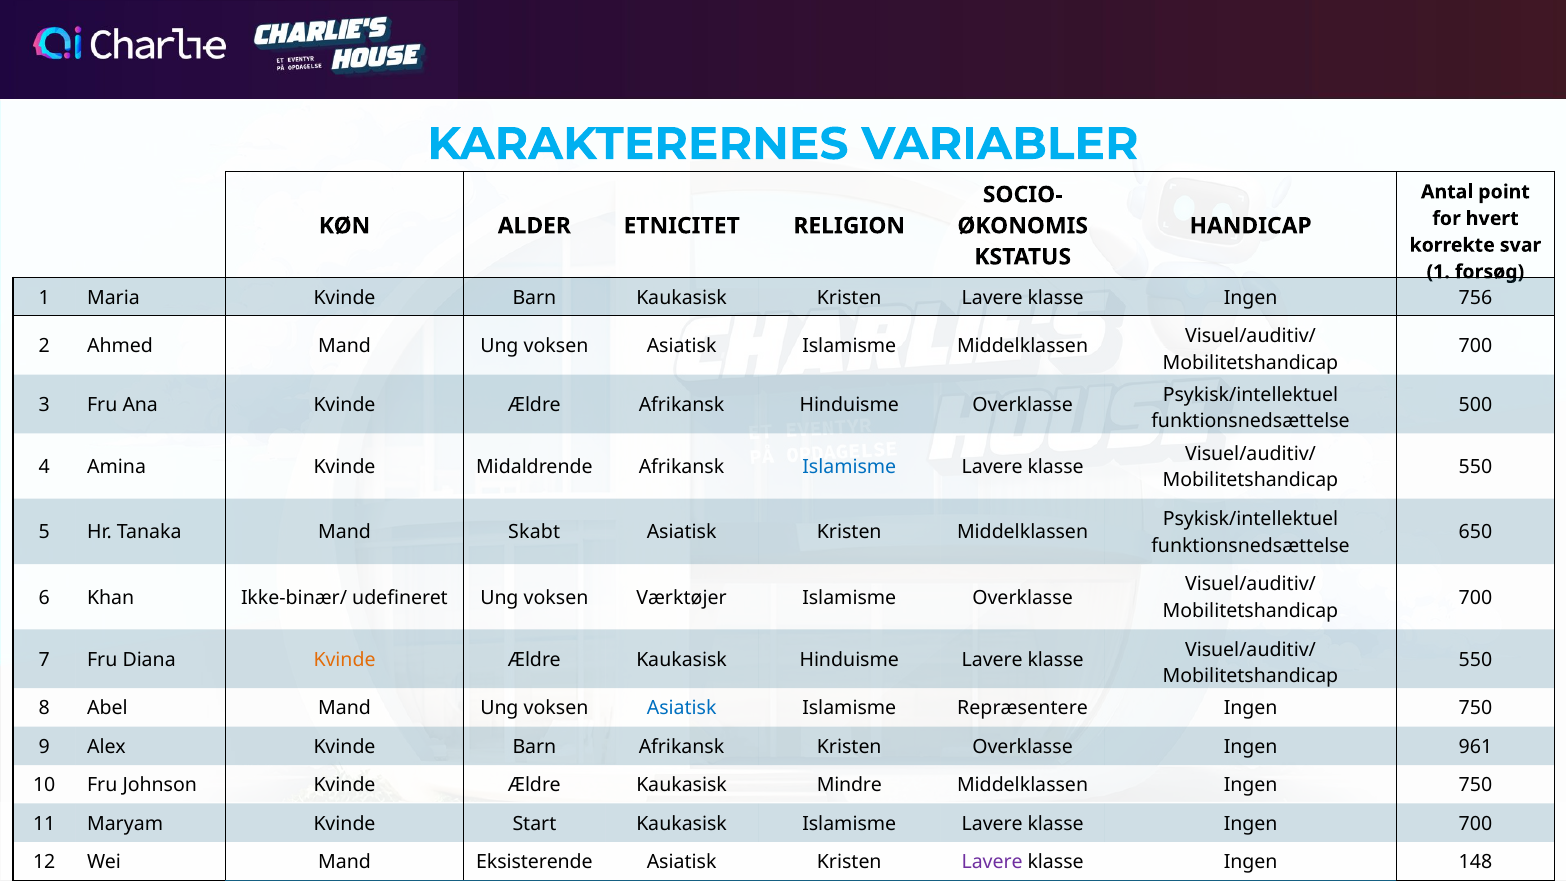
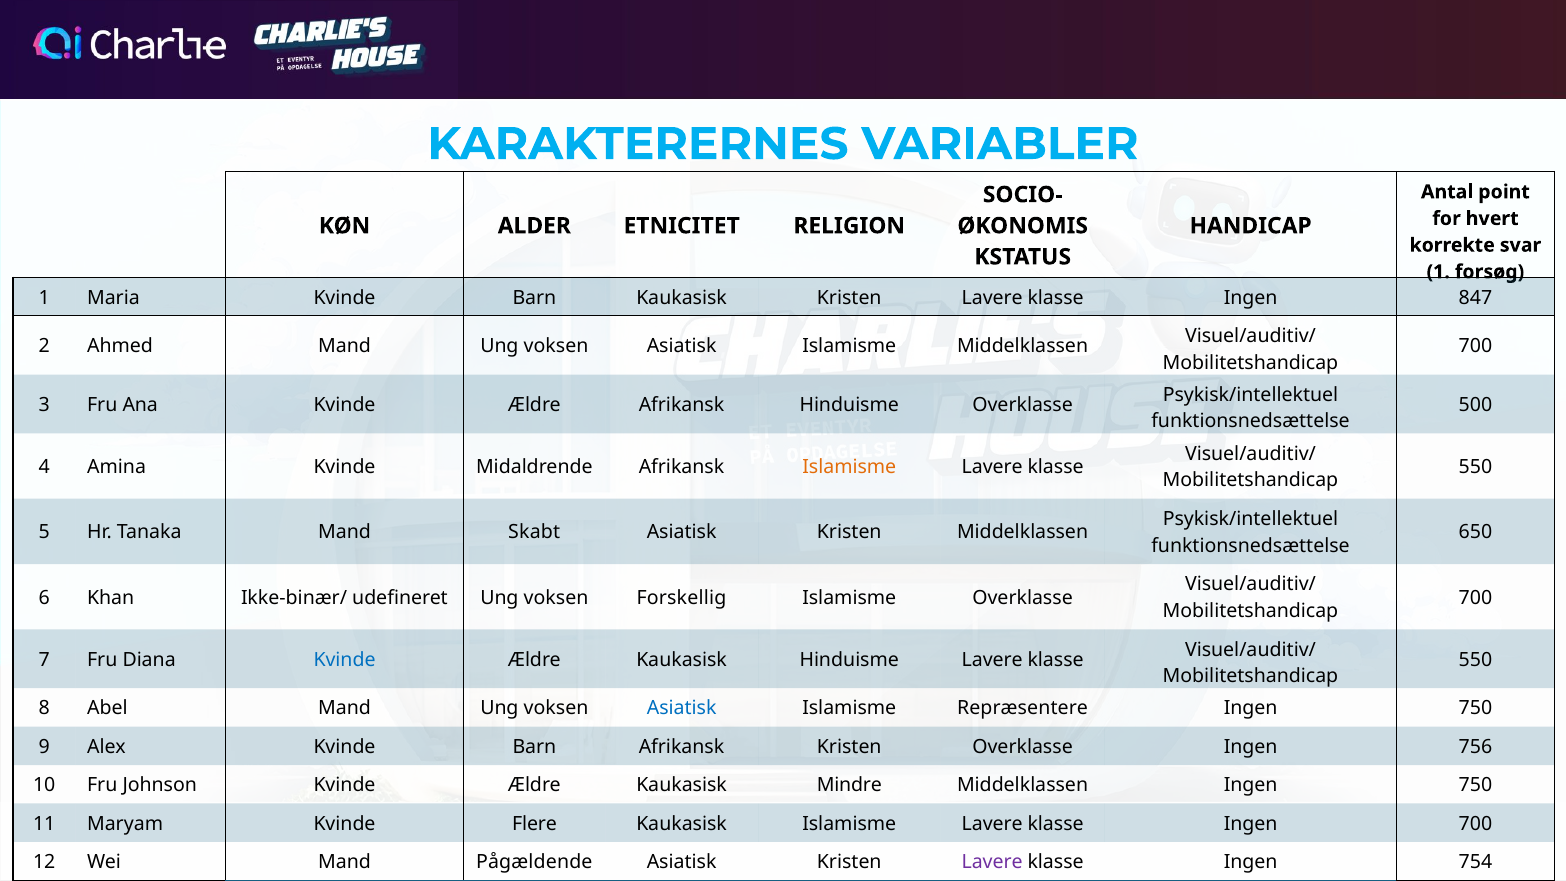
756: 756 -> 847 (1475, 298)
Islamisme colour: blue -> orange (849, 467)
Værktøjer: Værktøjer -> Forskellig (681, 598)
Kvinde colour: orange -> blue (345, 660)
961: 961 -> 756 (1475, 747)
Start: Start -> Flere (535, 824)
Eksisterende: Eksisterende -> Pågældende (534, 862)
148: 148 -> 754 (1475, 862)
